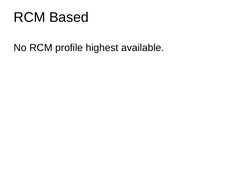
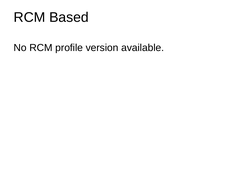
highest: highest -> version (102, 48)
